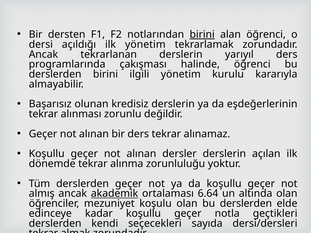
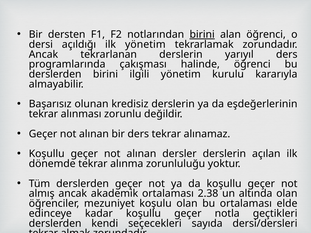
akademik underline: present -> none (115, 194)
6.64: 6.64 -> 2.38 (208, 194)
olan bu derslerden: derslerden -> ortalaması (246, 204)
